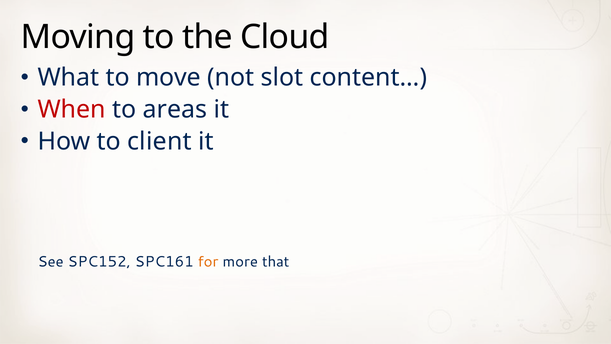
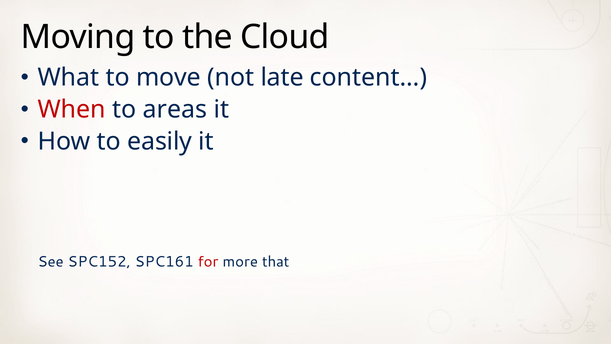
slot: slot -> late (282, 77)
client: client -> easily (160, 141)
for colour: orange -> red (208, 262)
